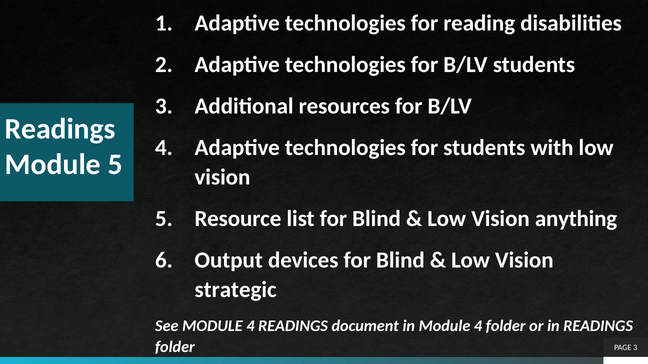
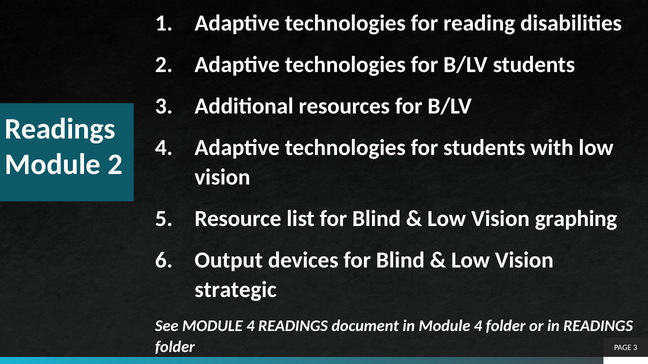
Module 5: 5 -> 2 (115, 165)
anything: anything -> graphing (576, 219)
